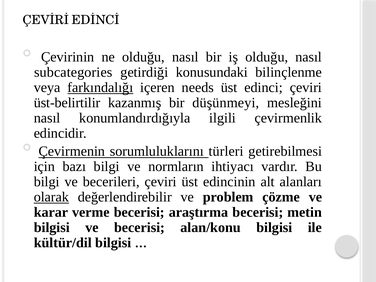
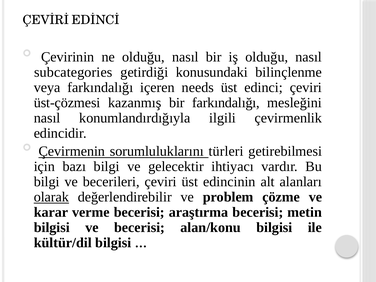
farkındalığı underline: present -> none (100, 87)
üst-belirtilir: üst-belirtilir -> üst-çözmesi (67, 103)
bir düşünmeyi: düşünmeyi -> farkındalığı (226, 103)
normların: normların -> gelecektir (176, 167)
